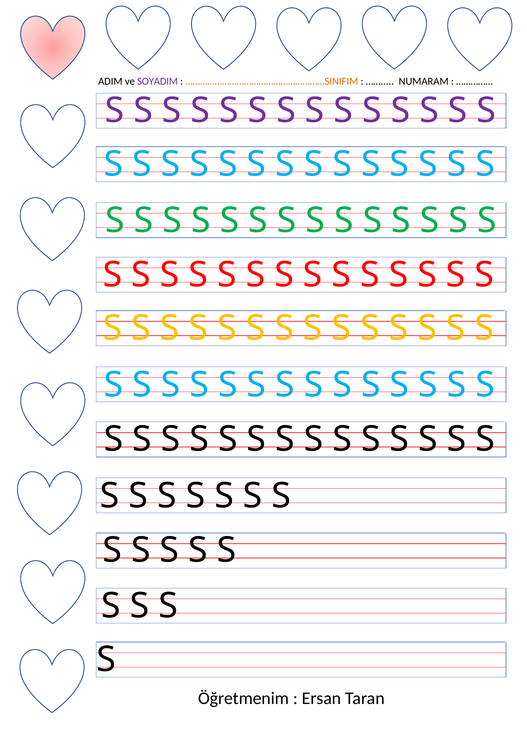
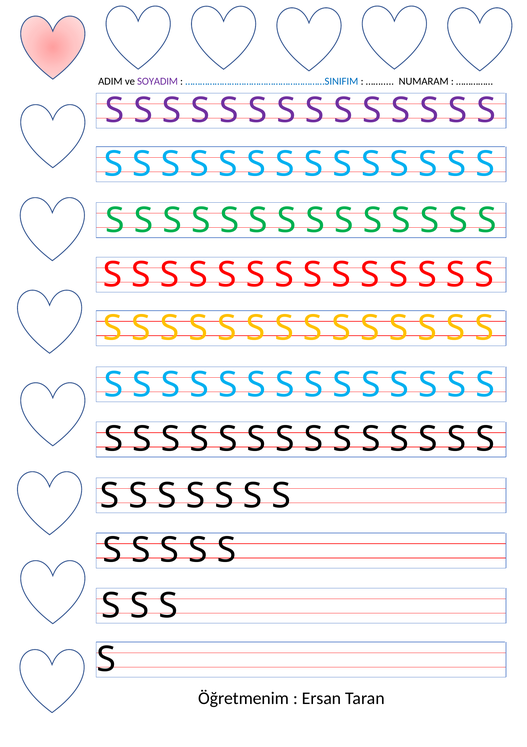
…………………………………………………SINIFIM colour: orange -> blue (272, 81)
